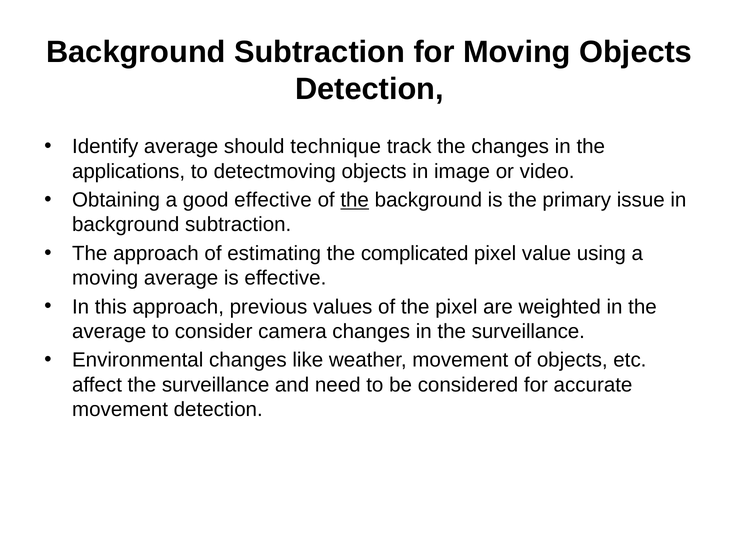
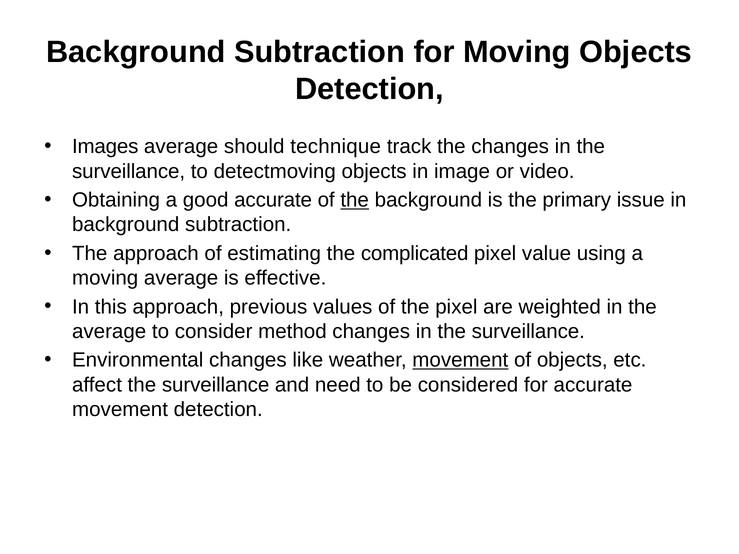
Identify: Identify -> Images (105, 147)
applications: applications -> surveillance (129, 171)
good effective: effective -> accurate (273, 200)
camera: camera -> method (292, 332)
movement underline: none -> present (460, 360)
